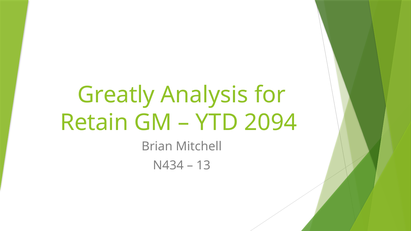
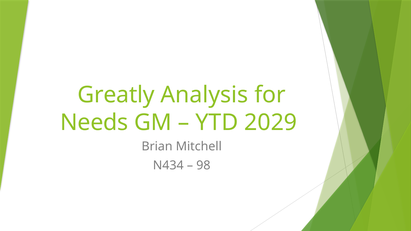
Retain: Retain -> Needs (94, 123)
2094: 2094 -> 2029 (271, 123)
13: 13 -> 98 (203, 166)
